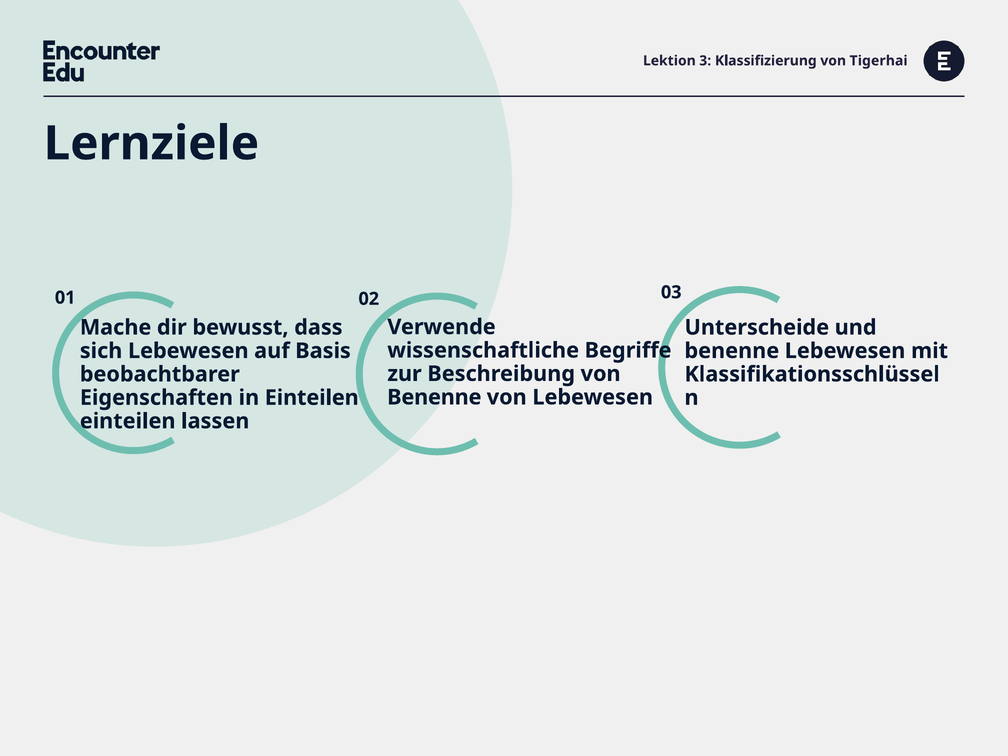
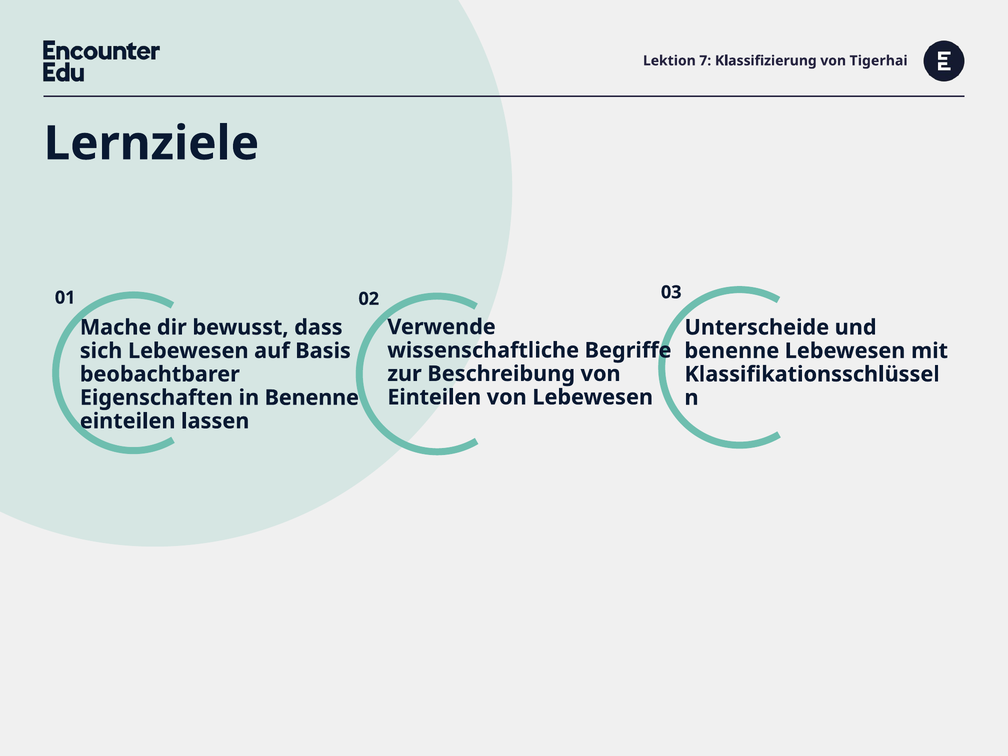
3: 3 -> 7 (705, 61)
Benenne: Benenne -> Einteilen (434, 397)
in Einteilen: Einteilen -> Benenne (312, 398)
